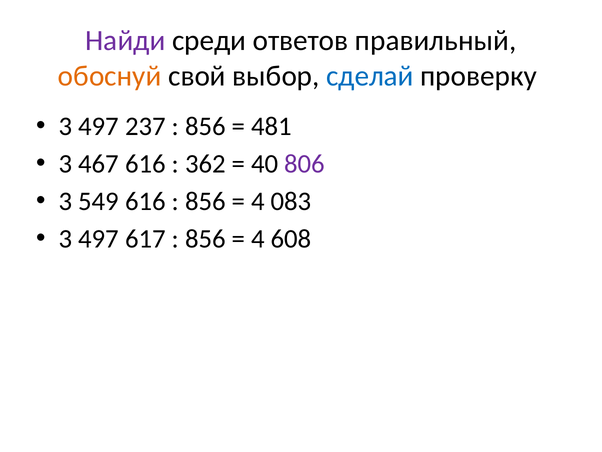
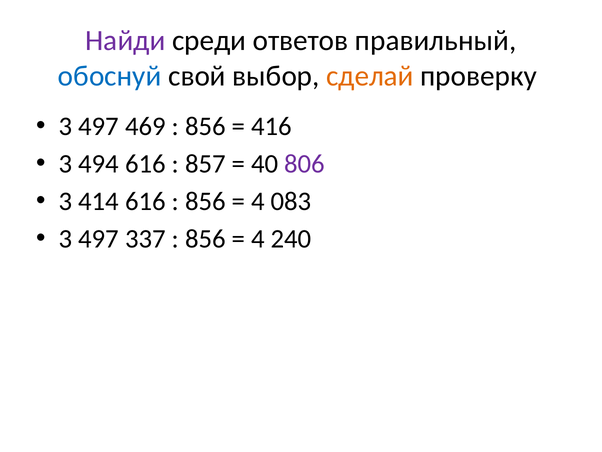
обоснуй colour: orange -> blue (110, 76)
сделай colour: blue -> orange (370, 76)
237: 237 -> 469 (145, 126)
481: 481 -> 416 (271, 126)
467: 467 -> 494 (99, 164)
362: 362 -> 857 (205, 164)
549: 549 -> 414 (99, 201)
617: 617 -> 337 (145, 239)
608: 608 -> 240 (291, 239)
